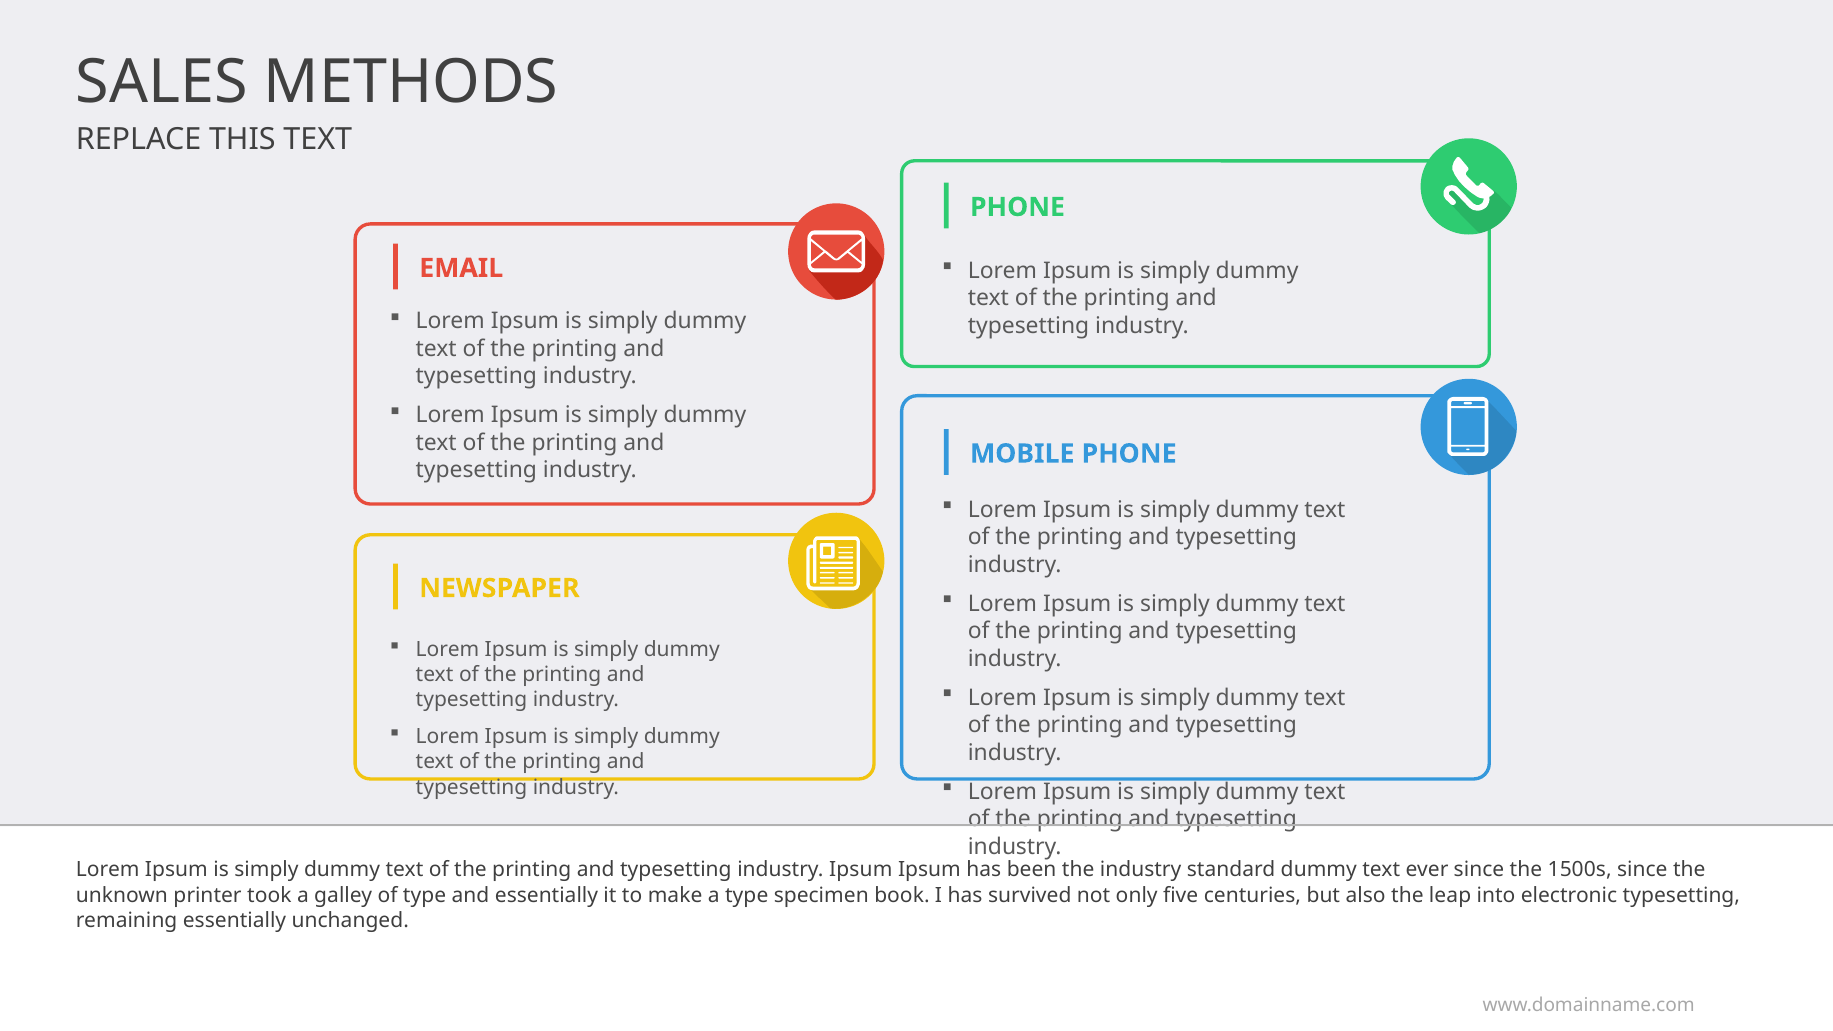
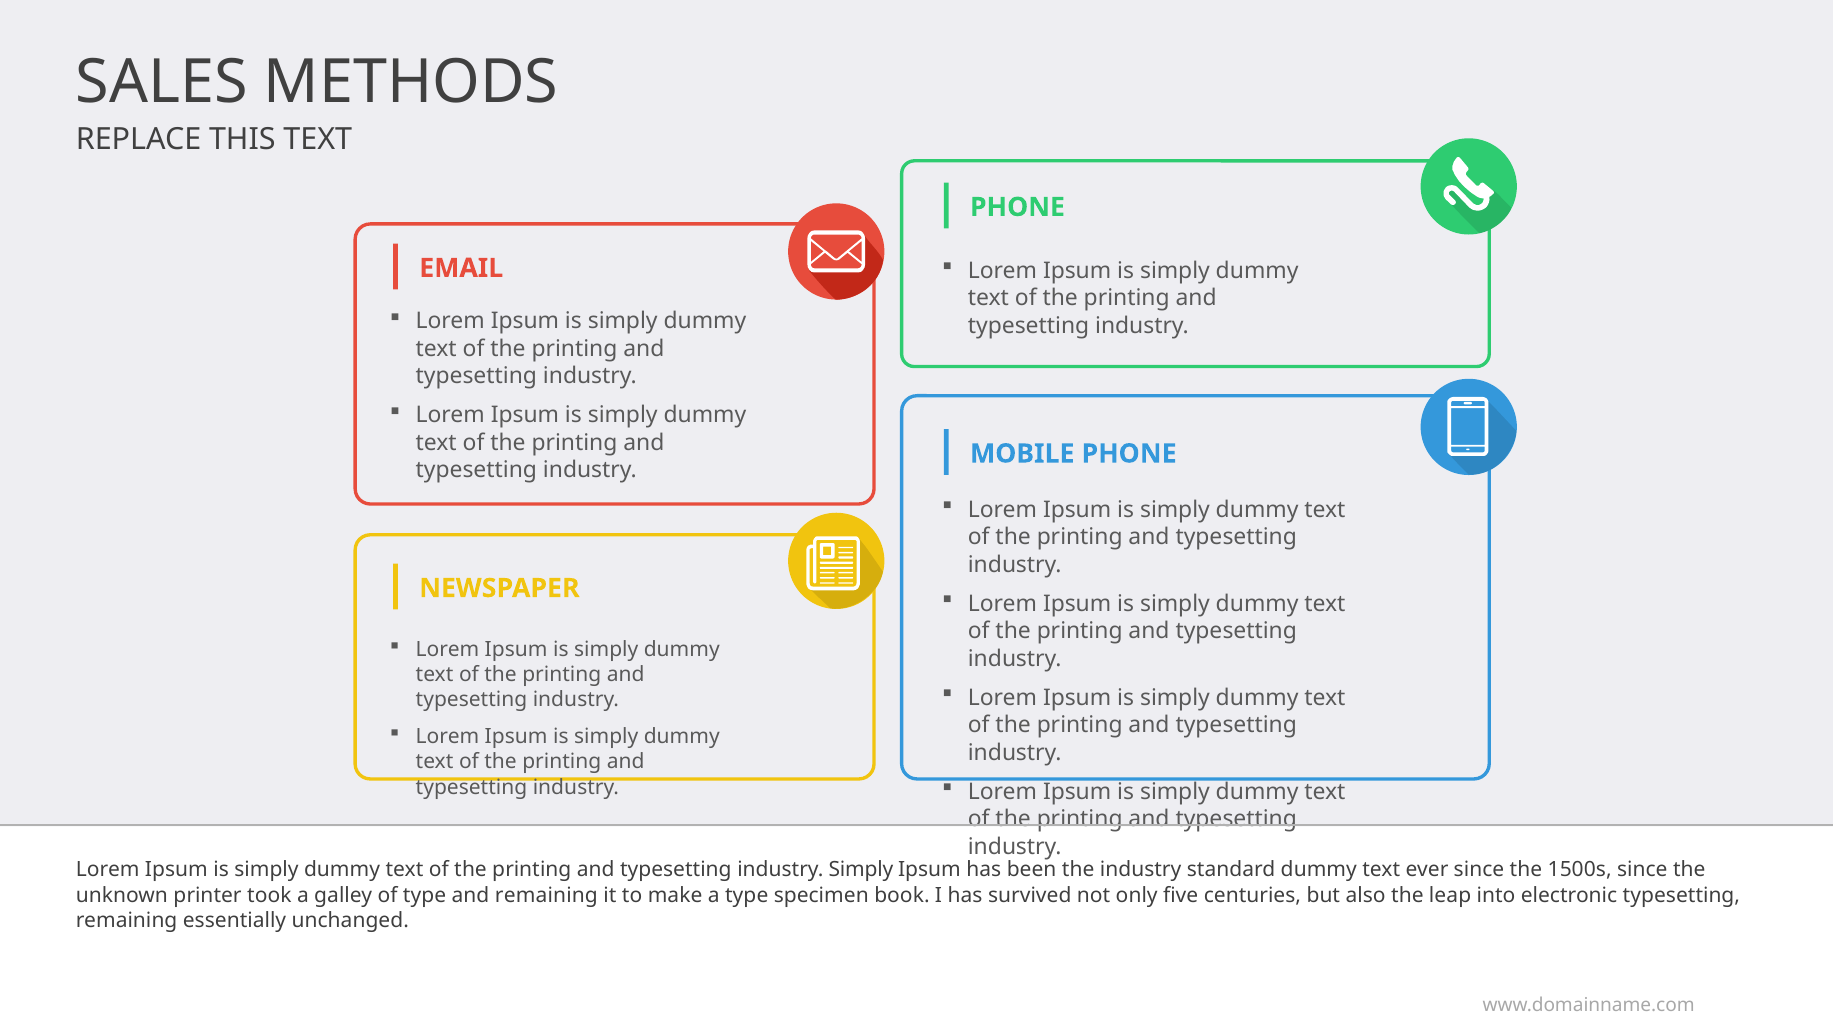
industry Ipsum: Ipsum -> Simply (861, 870)
and essentially: essentially -> remaining (546, 895)
